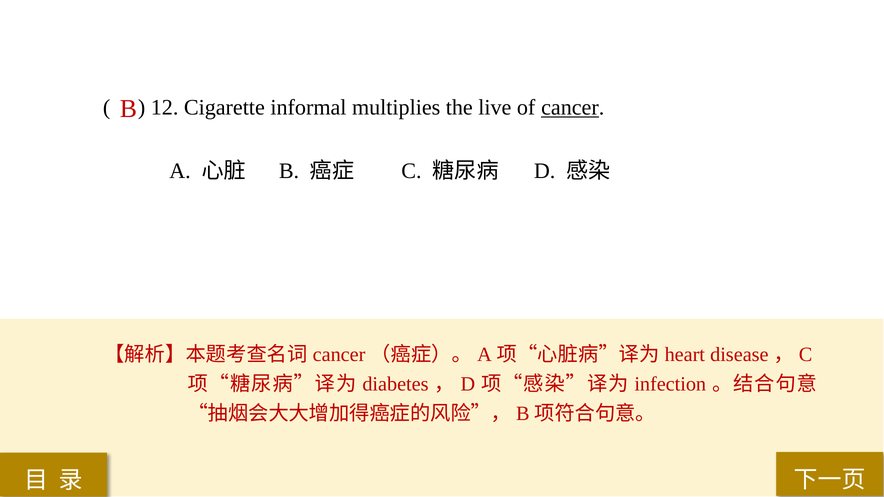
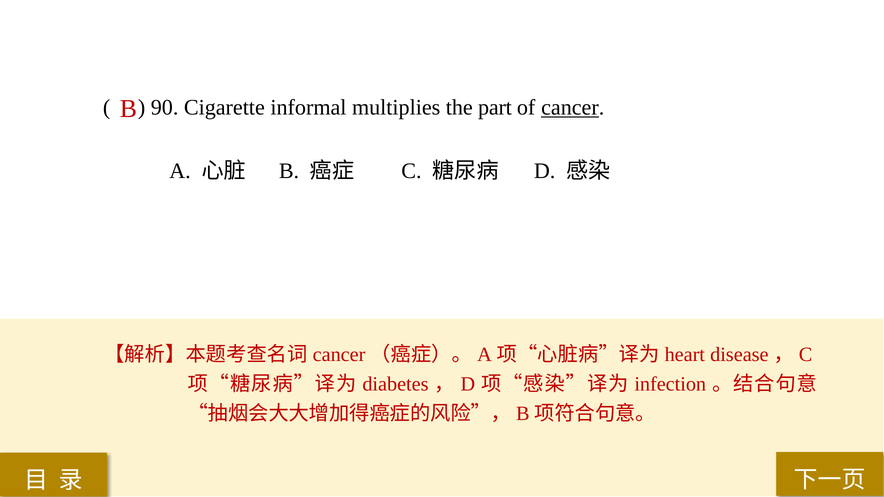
12: 12 -> 90 (165, 107)
live: live -> part (495, 107)
